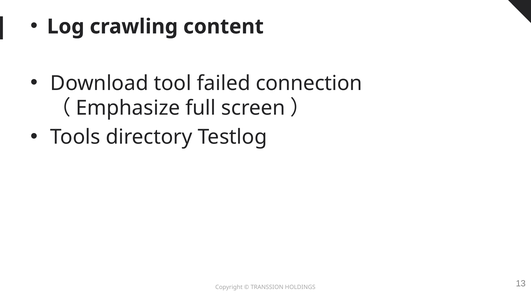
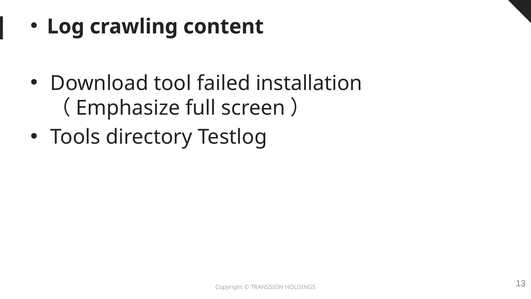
connection: connection -> installation (309, 83)
